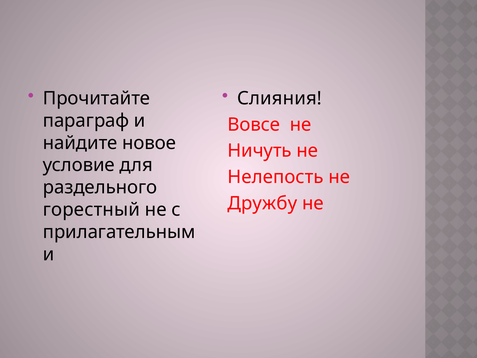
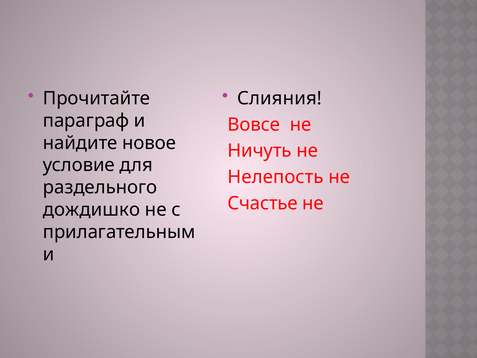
Дружбу: Дружбу -> Счастье (263, 203)
горестный: горестный -> дождишко (91, 210)
